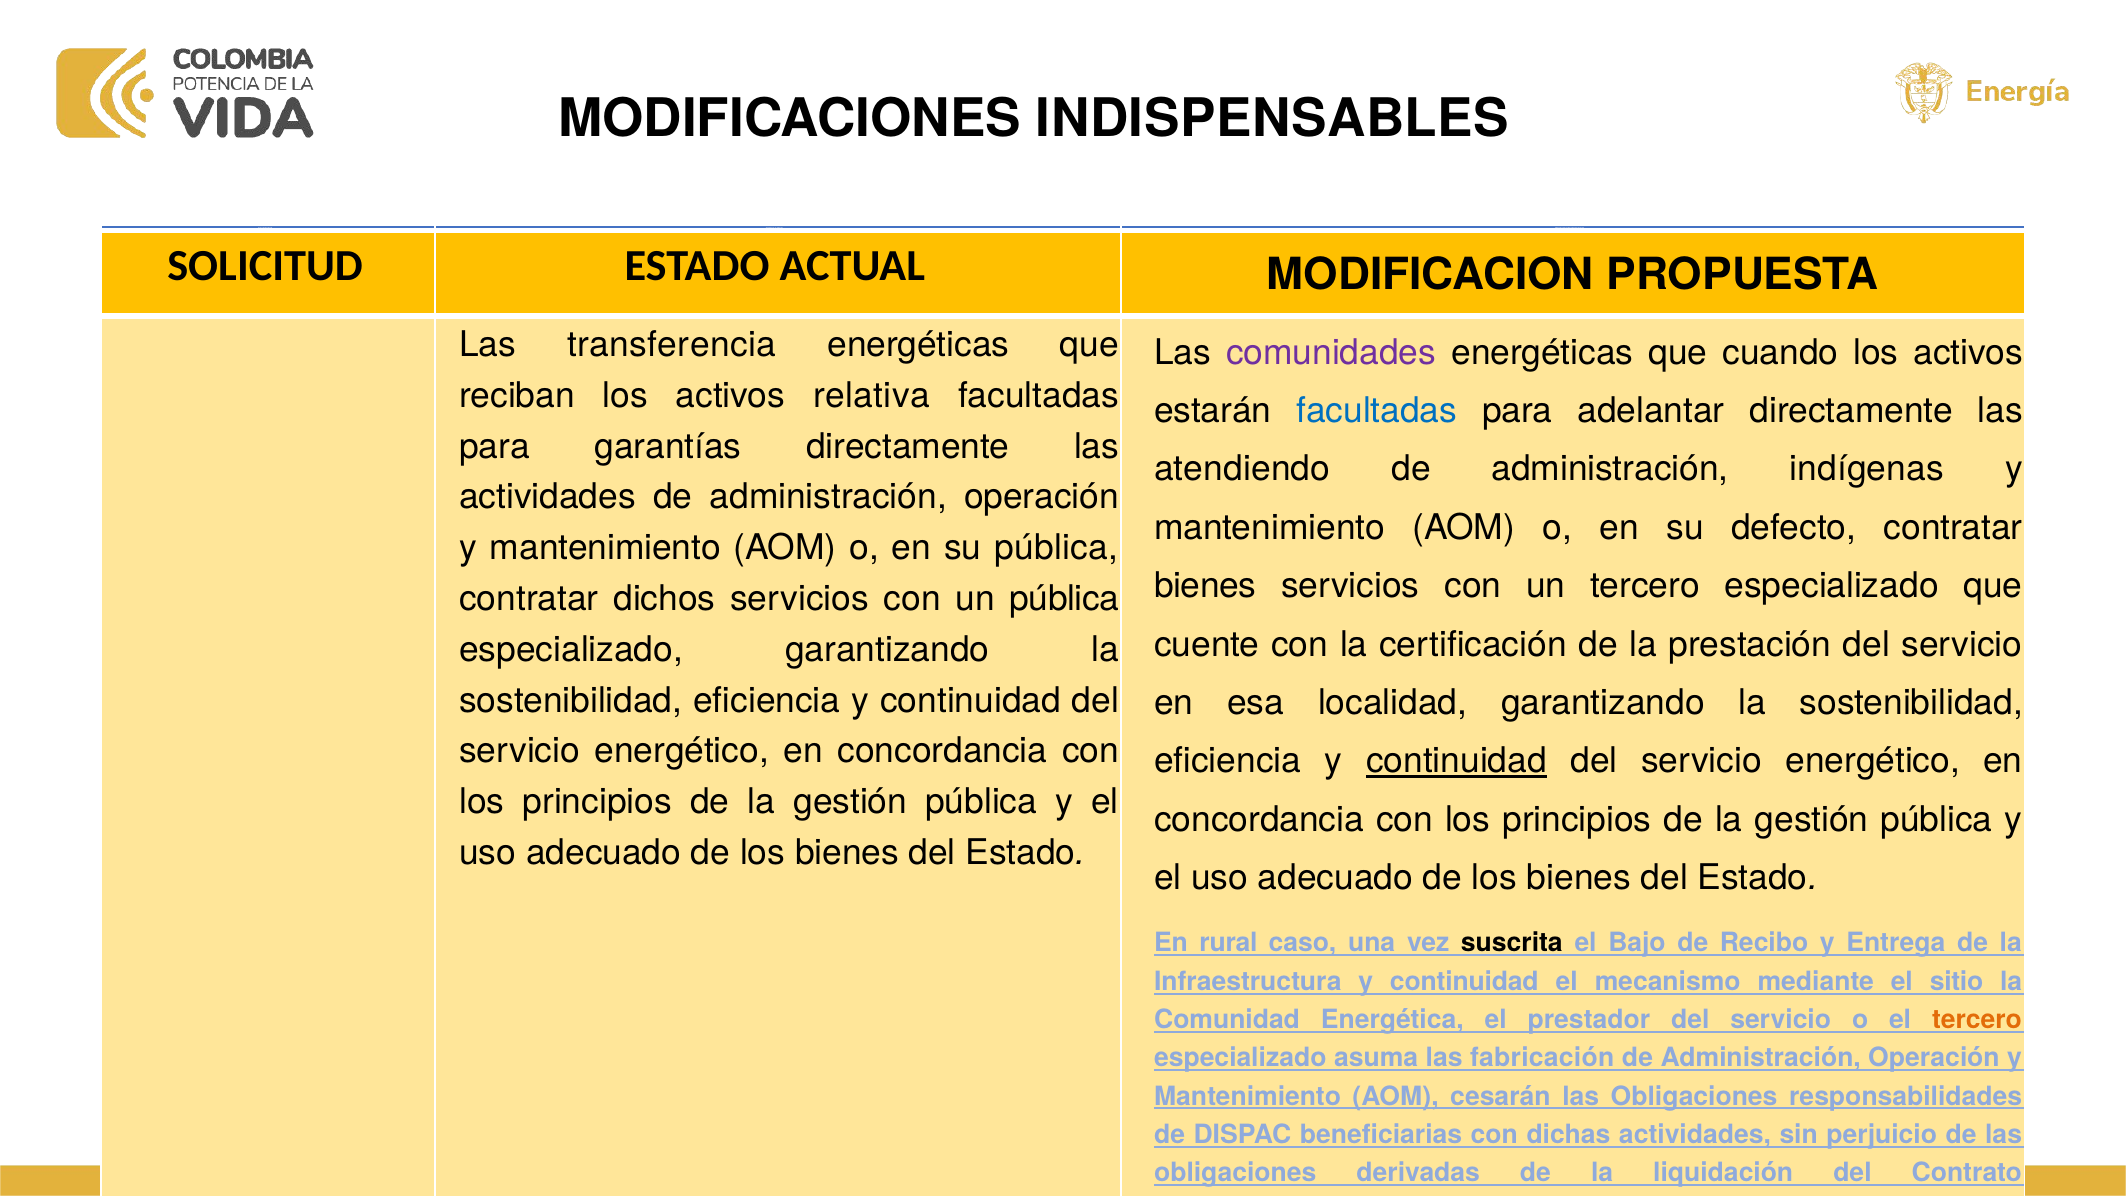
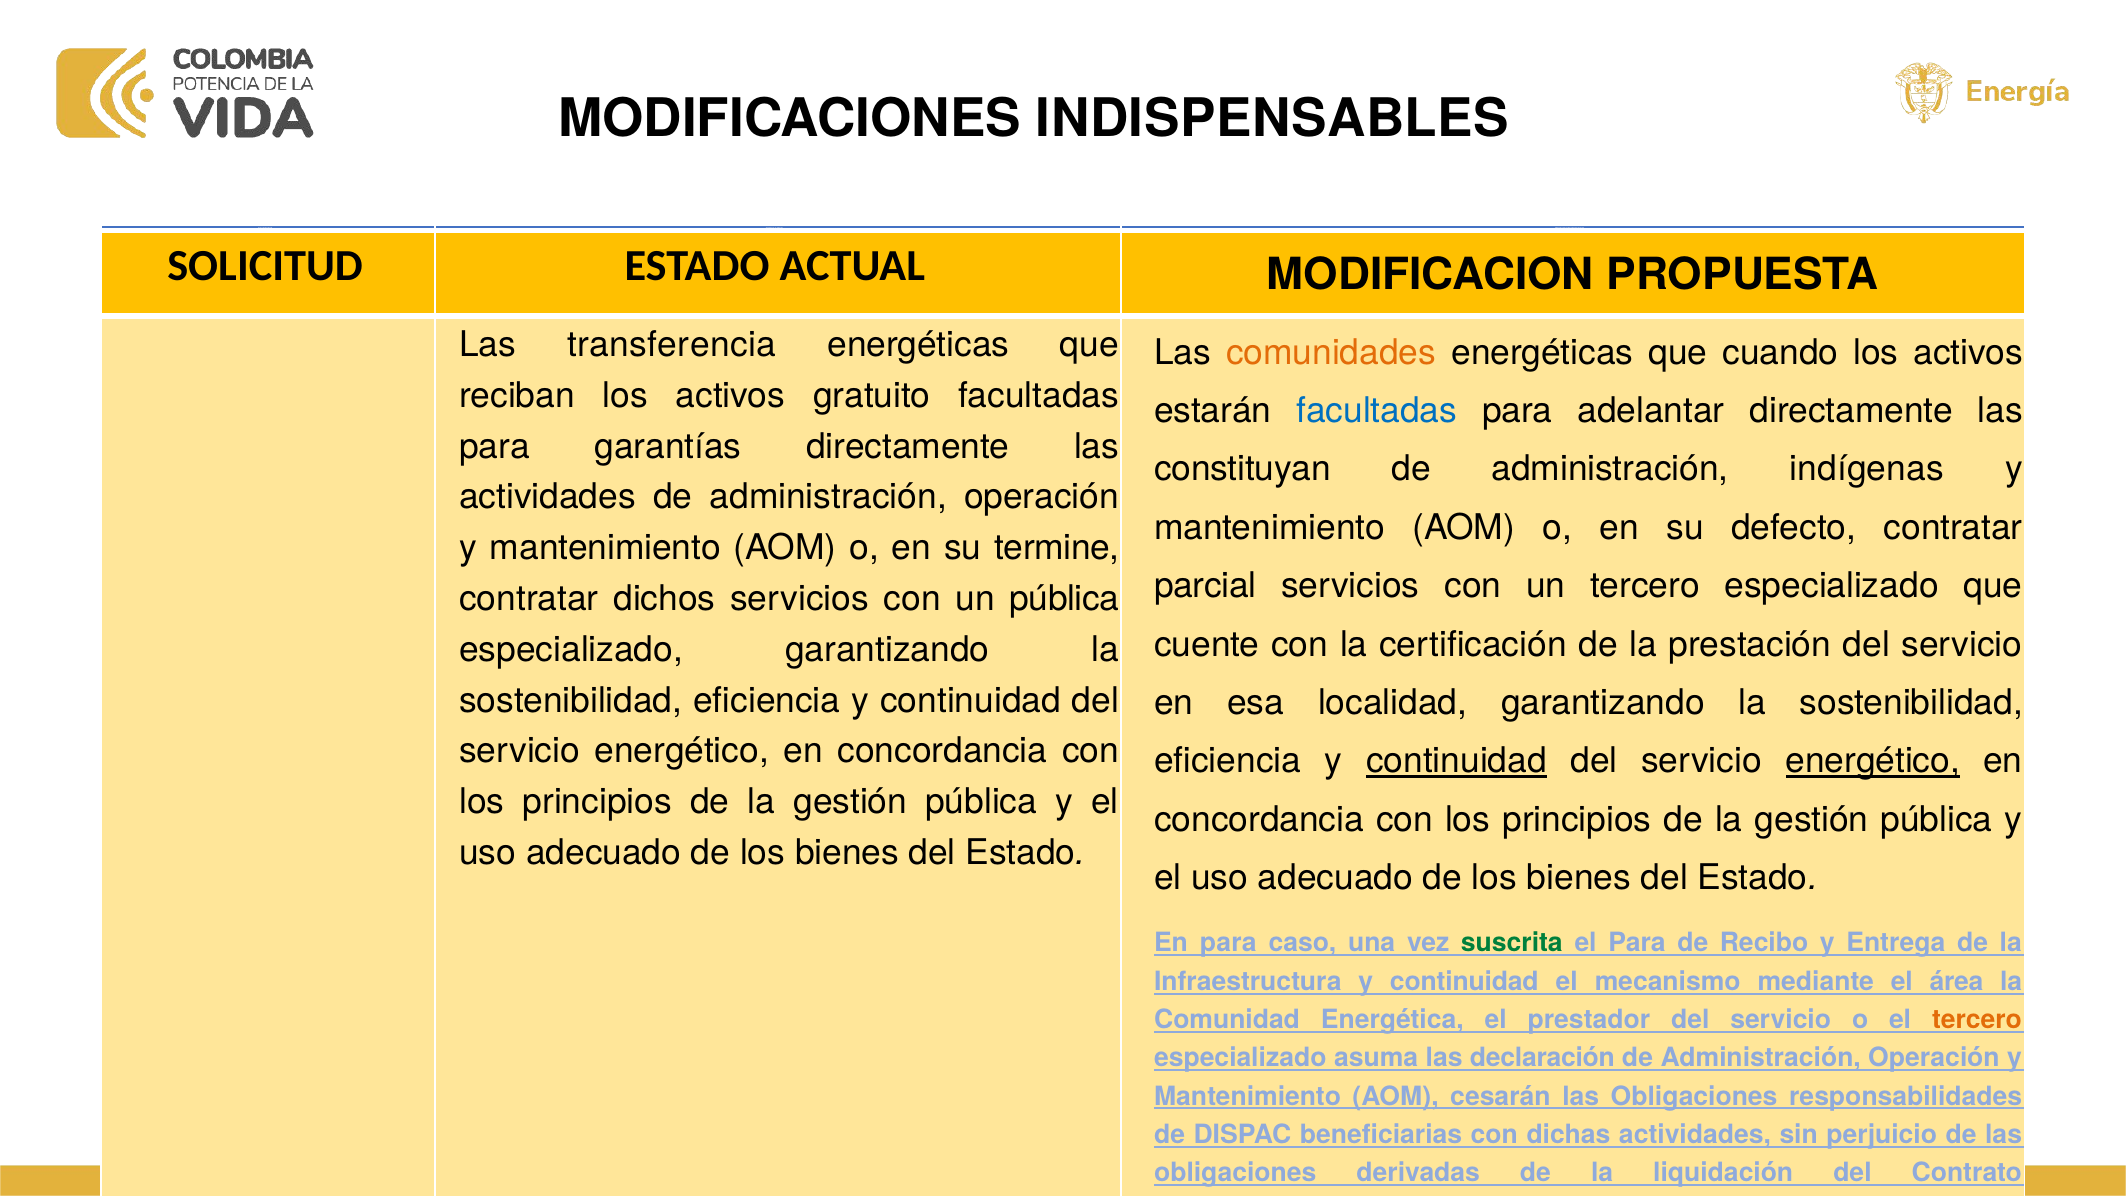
comunidades colour: purple -> orange (1331, 352)
relativa: relativa -> gratuito (872, 396)
atendiendo: atendiendo -> constituyan (1243, 469)
su pública: pública -> termine (1057, 548)
bienes: bienes -> parcial (1205, 586)
energético underline: none -> present (1873, 761)
En rural: rural -> para (1228, 943)
suscrita colour: black -> green (1512, 943)
el Bajo: Bajo -> Para (1637, 943)
sitio: sitio -> área (1957, 981)
fabricación: fabricación -> declaración (1542, 1058)
